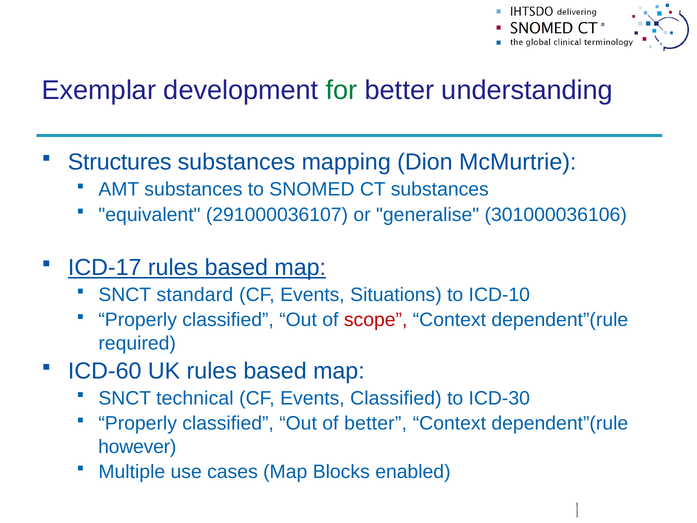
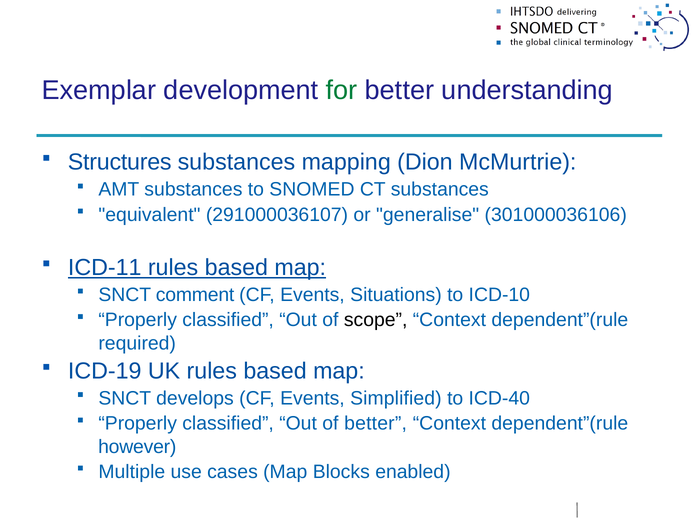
ICD-17: ICD-17 -> ICD-11 (105, 268)
standard: standard -> comment (195, 295)
scope colour: red -> black (376, 320)
ICD-60: ICD-60 -> ICD-19 (105, 371)
technical: technical -> develops (195, 398)
Events Classified: Classified -> Simplified (396, 398)
ICD-30: ICD-30 -> ICD-40 (499, 398)
